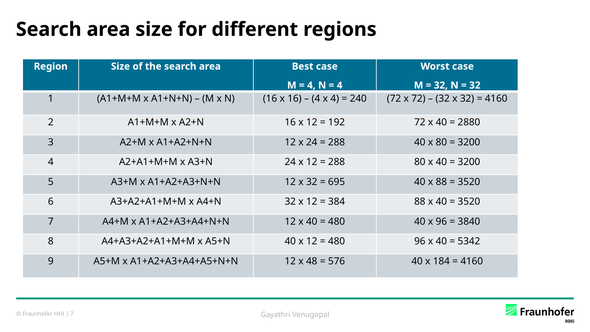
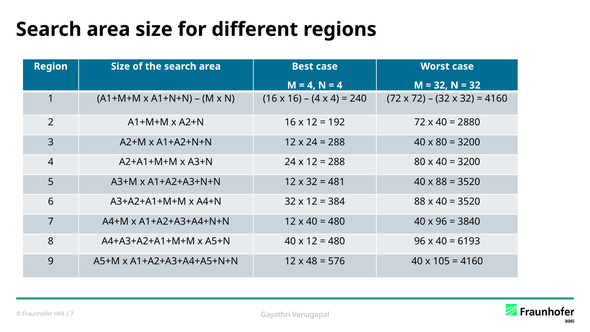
695: 695 -> 481 (337, 182)
5342: 5342 -> 6193 (469, 241)
184: 184 -> 105 (441, 261)
